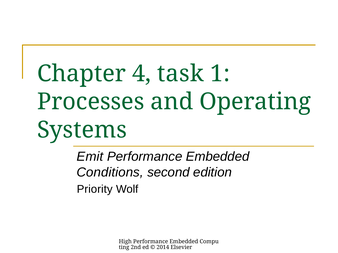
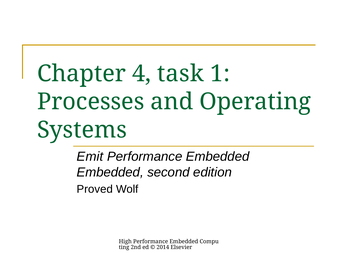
Conditions: Conditions -> Embedded (110, 173)
Priority: Priority -> Proved (95, 190)
